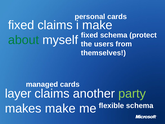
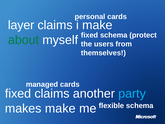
fixed: fixed -> layer (21, 25)
layer: layer -> fixed (18, 93)
party colour: light green -> light blue (132, 93)
